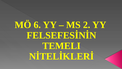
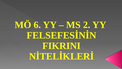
TEMELI: TEMELI -> FIKRINI (61, 46)
